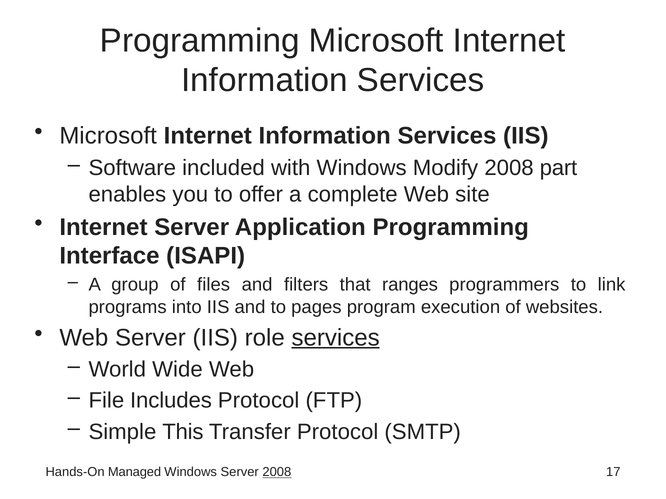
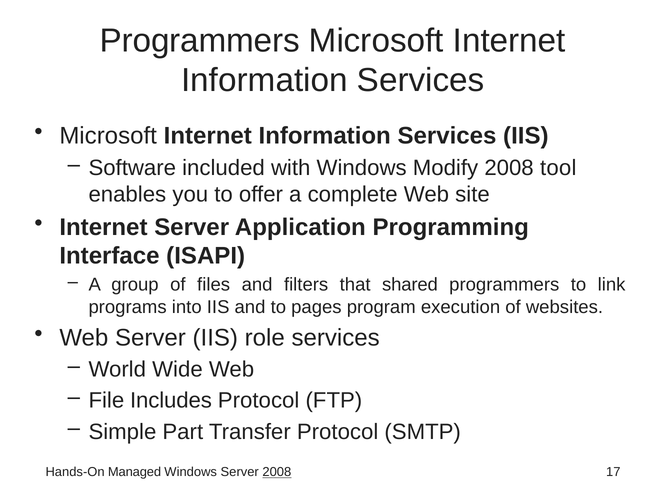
Programming: Programming -> Programmers (200, 41)
part: part -> tool (558, 168)
ranges: ranges -> shared (410, 285)
services underline: present -> none (336, 338)
This: This -> Part (183, 432)
